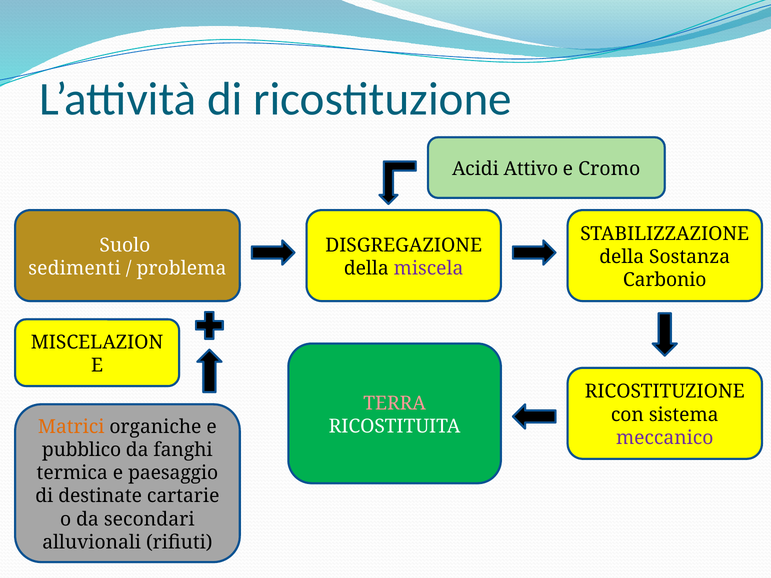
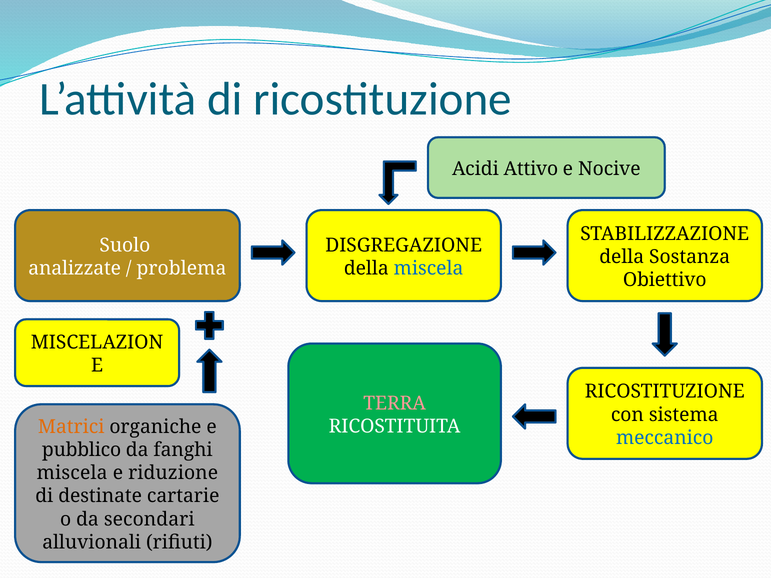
Cromo: Cromo -> Nocive (609, 169)
sedimenti: sedimenti -> analizzate (75, 269)
miscela colour: purple -> blue (429, 269)
Carbonio: Carbonio -> Obiettivo (665, 280)
meccanico colour: purple -> blue (665, 438)
termica: termica -> miscela (72, 473)
paesaggio: paesaggio -> riduzione (173, 473)
